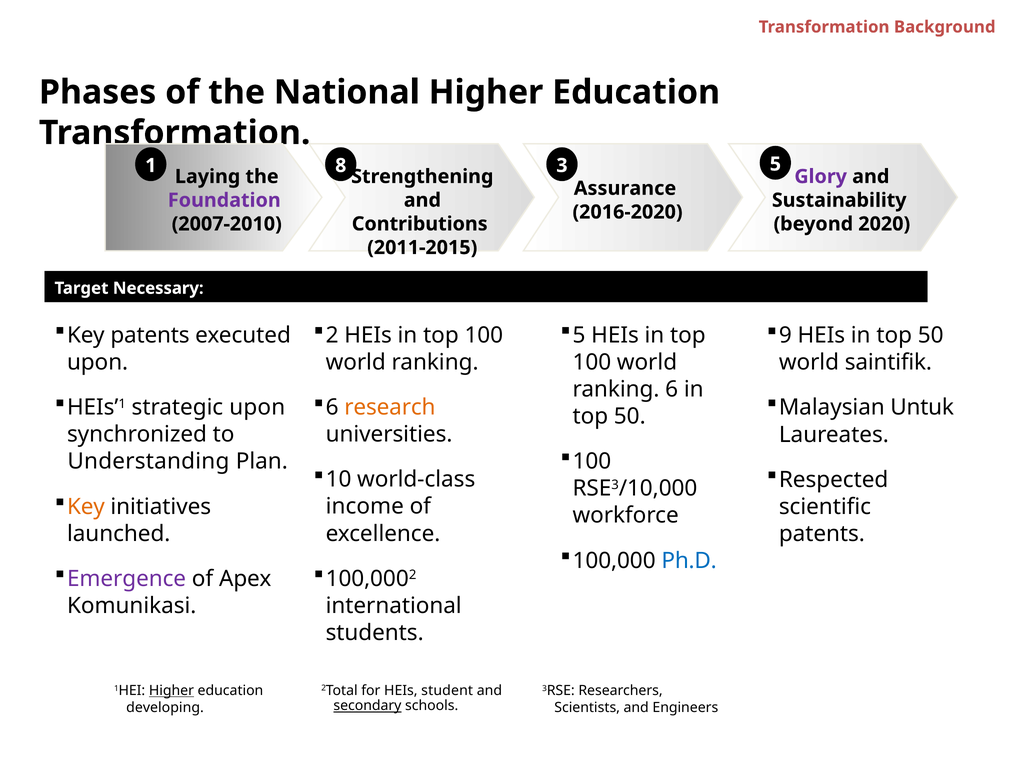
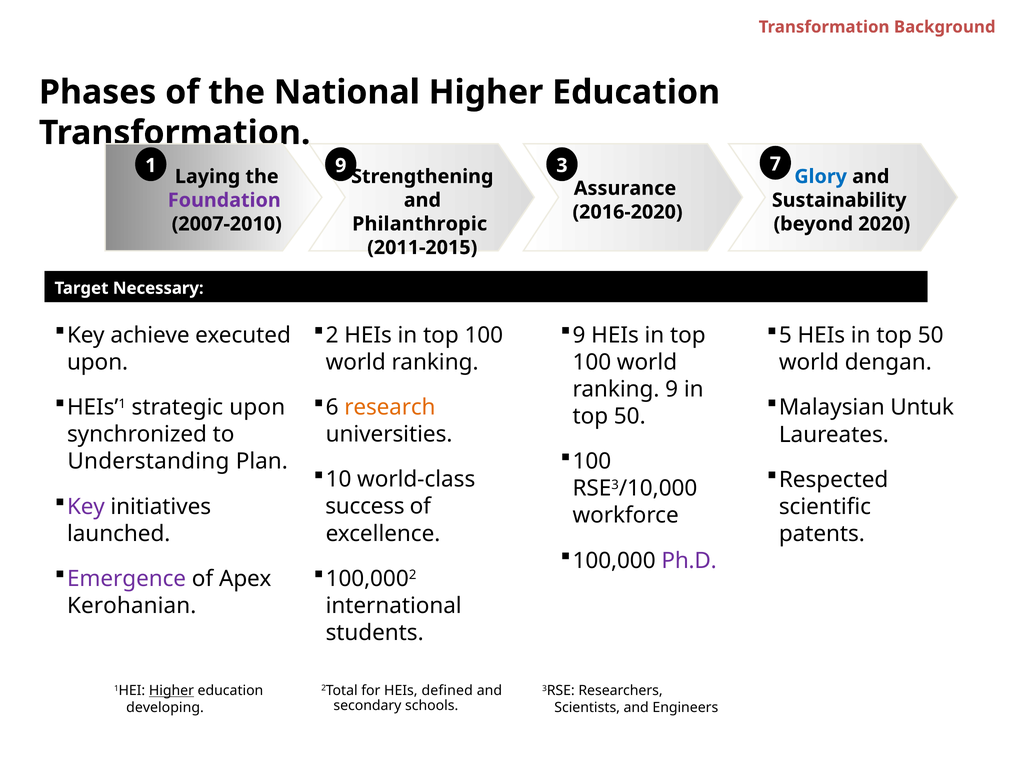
1 8: 8 -> 9 (341, 166)
3 5: 5 -> 7 (775, 164)
Glory colour: purple -> blue (821, 177)
Contributions: Contributions -> Philanthropic (420, 224)
Key patents: patents -> achieve (150, 335)
5: 5 -> 9 (579, 335)
9: 9 -> 5 (785, 336)
saintifik: saintifik -> dengan (888, 363)
ranking 6: 6 -> 9 (672, 389)
Key colour: orange -> purple (86, 507)
income: income -> success (365, 507)
Ph.D colour: blue -> purple (689, 561)
Komunikasi: Komunikasi -> Kerohanian (132, 606)
student: student -> defined (447, 691)
secondary underline: present -> none (367, 706)
